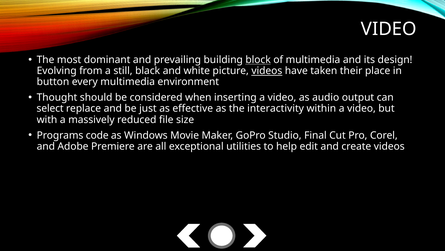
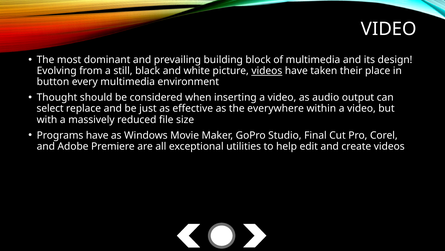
block underline: present -> none (258, 60)
interactivity: interactivity -> everywhere (276, 108)
Programs code: code -> have (97, 135)
